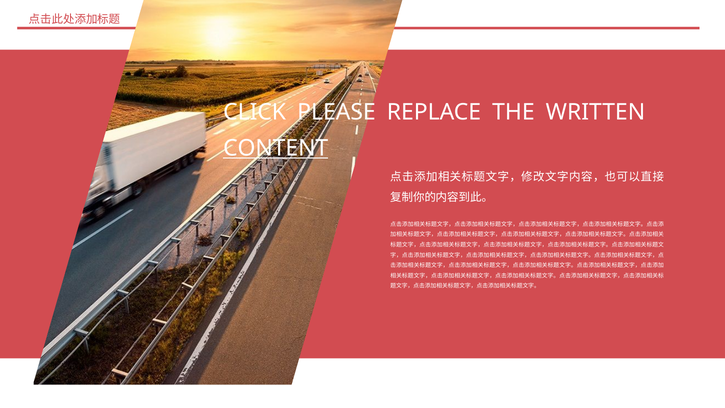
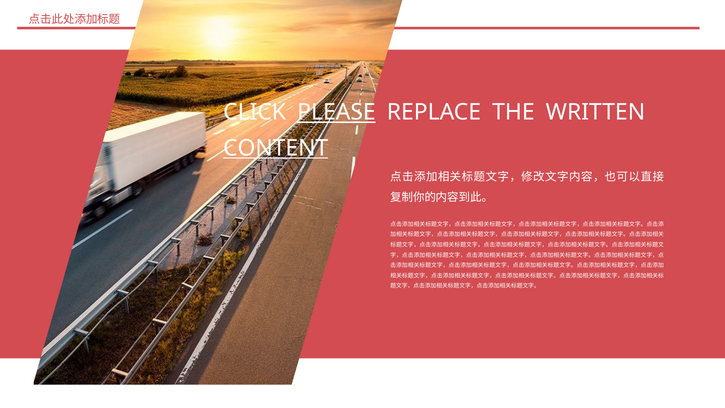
PLEASE underline: none -> present (336, 112)
